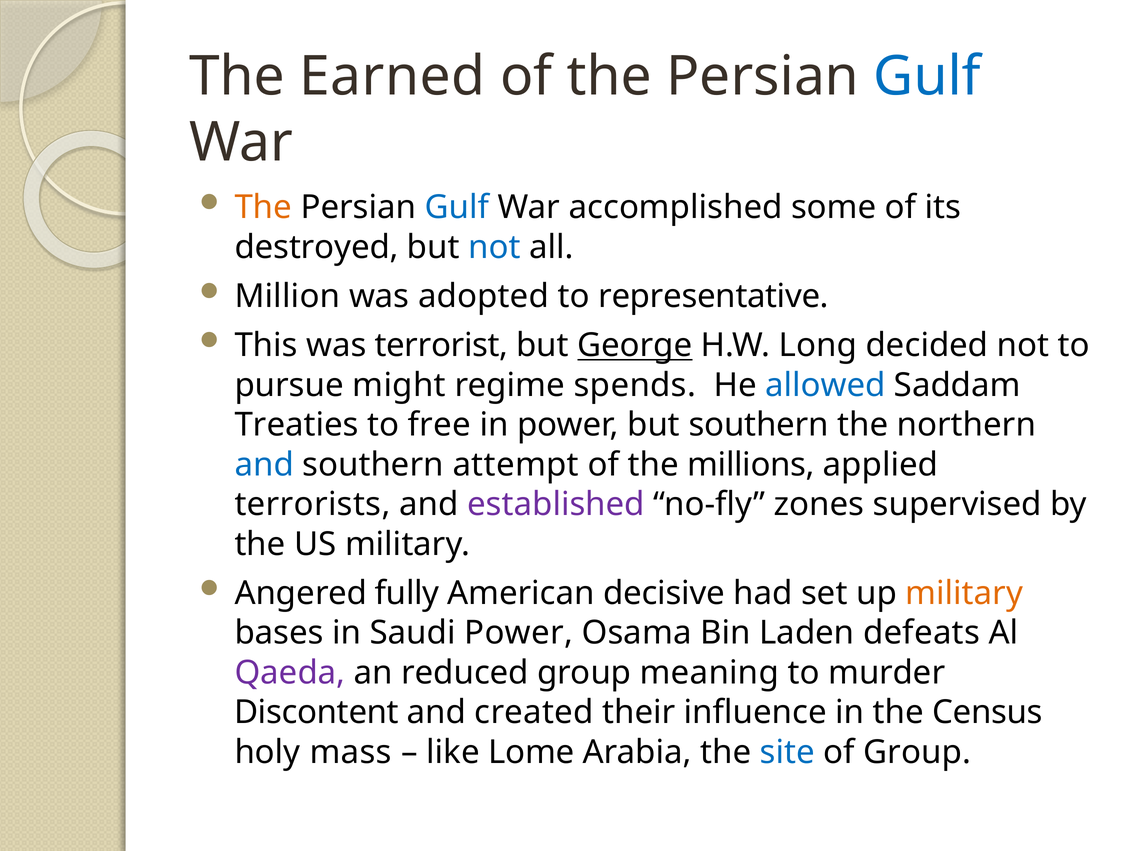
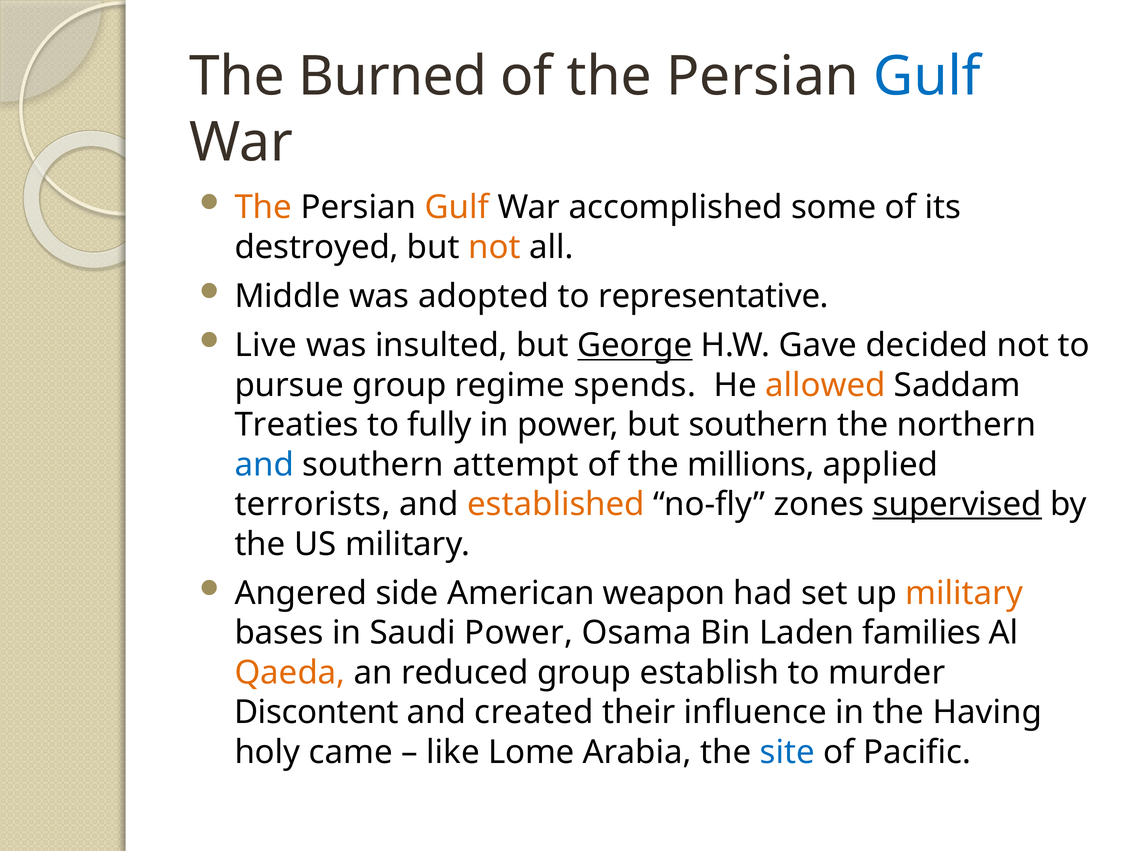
Earned: Earned -> Burned (393, 77)
Gulf colour: blue -> orange (457, 207)
not colour: blue -> orange (494, 247)
Million: Million -> Middle (288, 296)
This: This -> Live (266, 345)
terrorist: terrorist -> insulted (441, 345)
Long: Long -> Gave (818, 345)
pursue might: might -> group (399, 385)
allowed colour: blue -> orange (825, 385)
free: free -> fully (440, 425)
established colour: purple -> orange (556, 504)
supervised underline: none -> present (957, 504)
fully: fully -> side (407, 593)
decisive: decisive -> weapon (664, 593)
defeats: defeats -> families (922, 633)
Qaeda colour: purple -> orange (290, 672)
meaning: meaning -> establish (709, 672)
Census: Census -> Having (987, 712)
mass: mass -> came (351, 752)
of Group: Group -> Pacific (917, 752)
